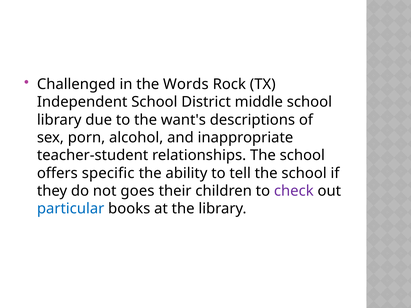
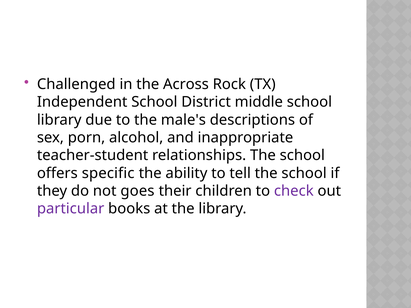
Words: Words -> Across (186, 84)
want's: want's -> male's (183, 120)
particular colour: blue -> purple (71, 209)
